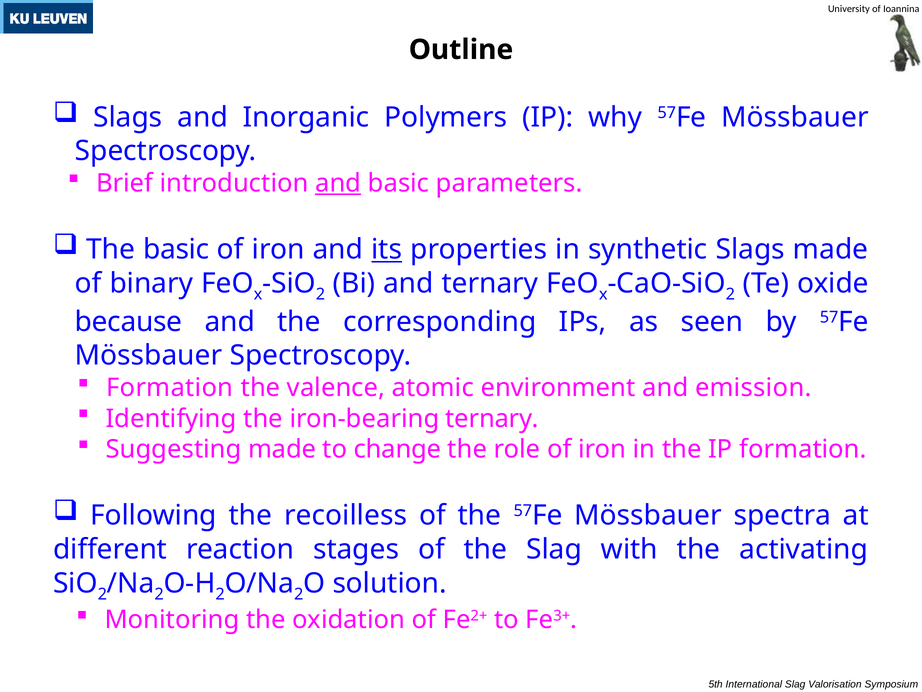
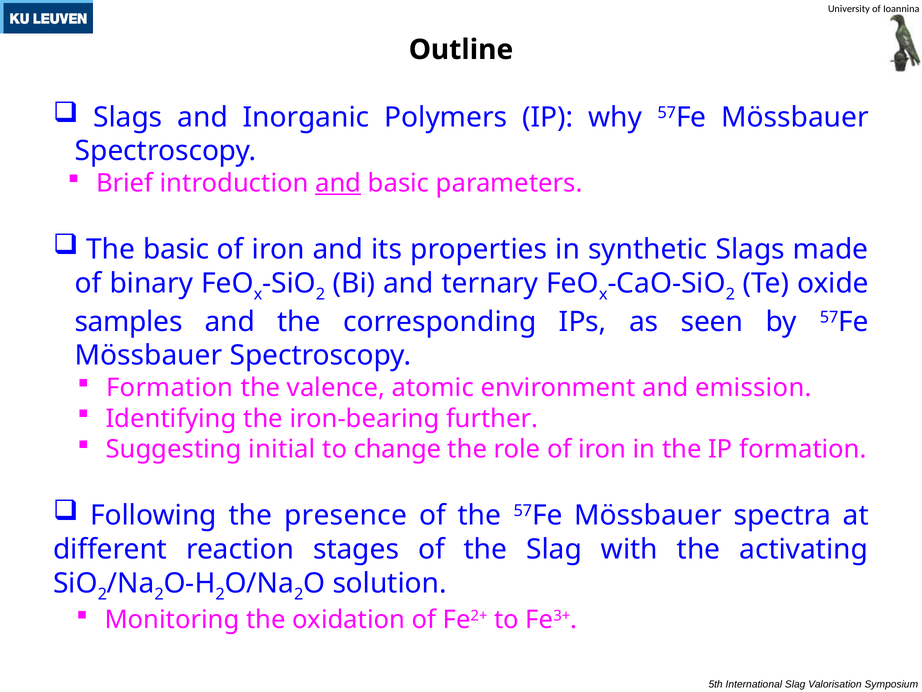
its underline: present -> none (387, 249)
because: because -> samples (129, 322)
iron-bearing ternary: ternary -> further (492, 418)
Suggesting made: made -> initial (282, 449)
recoilless: recoilless -> presence (346, 515)
